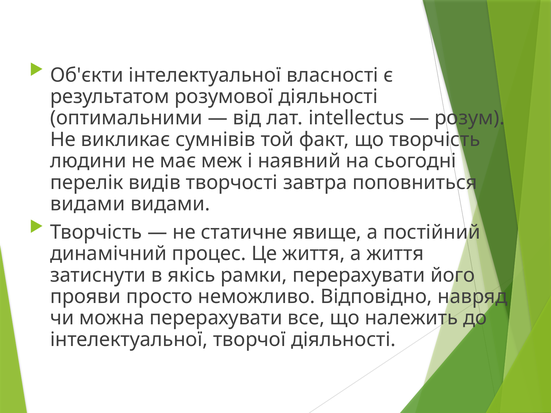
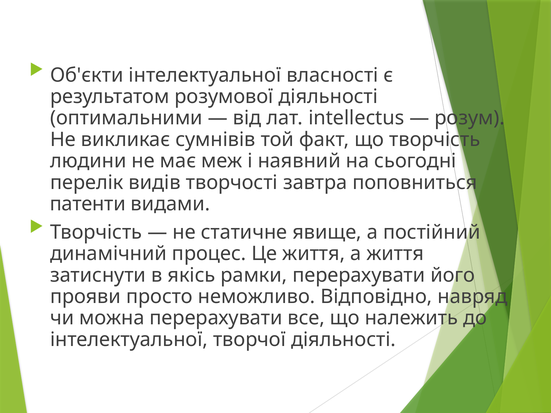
видами: видами -> патенти (88, 204)
